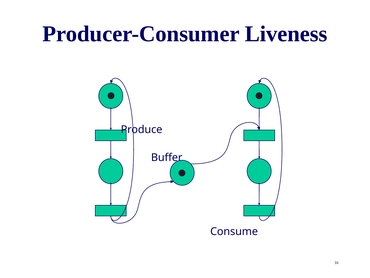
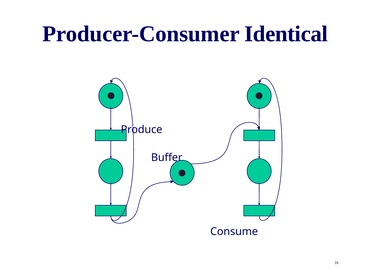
Liveness: Liveness -> Identical (286, 34)
